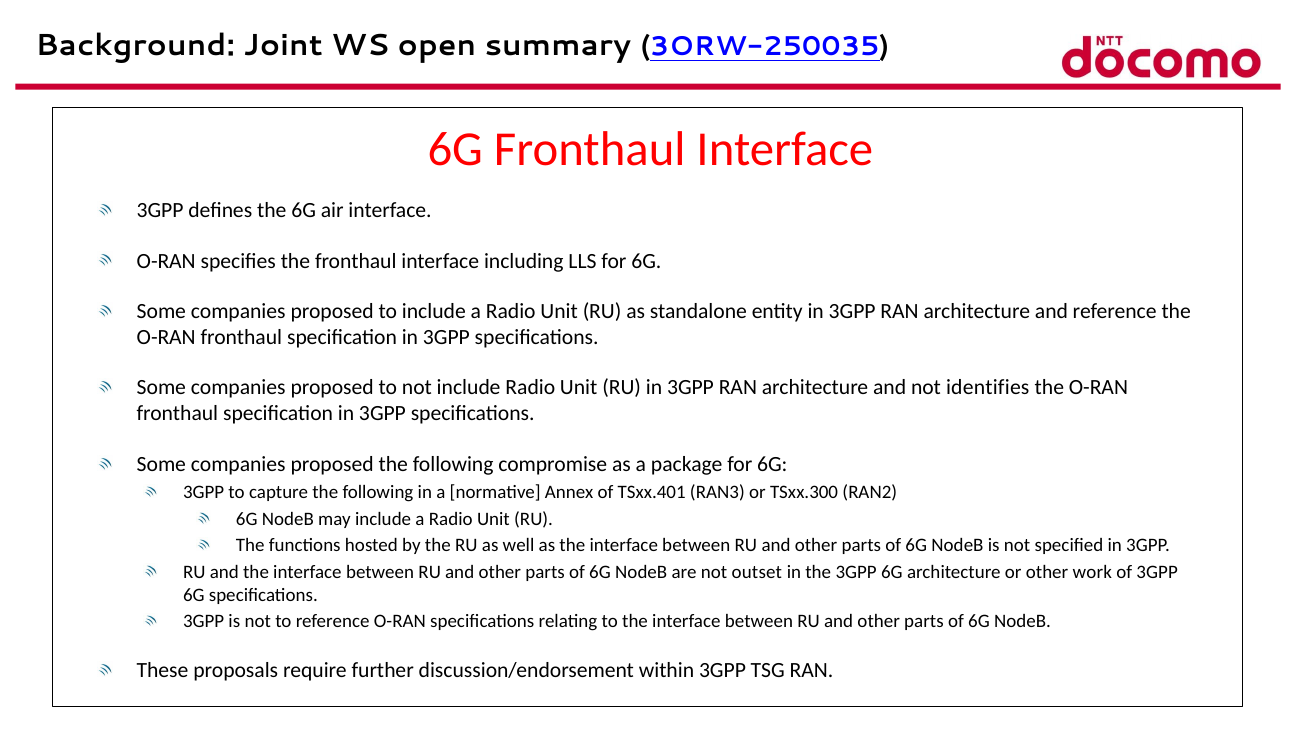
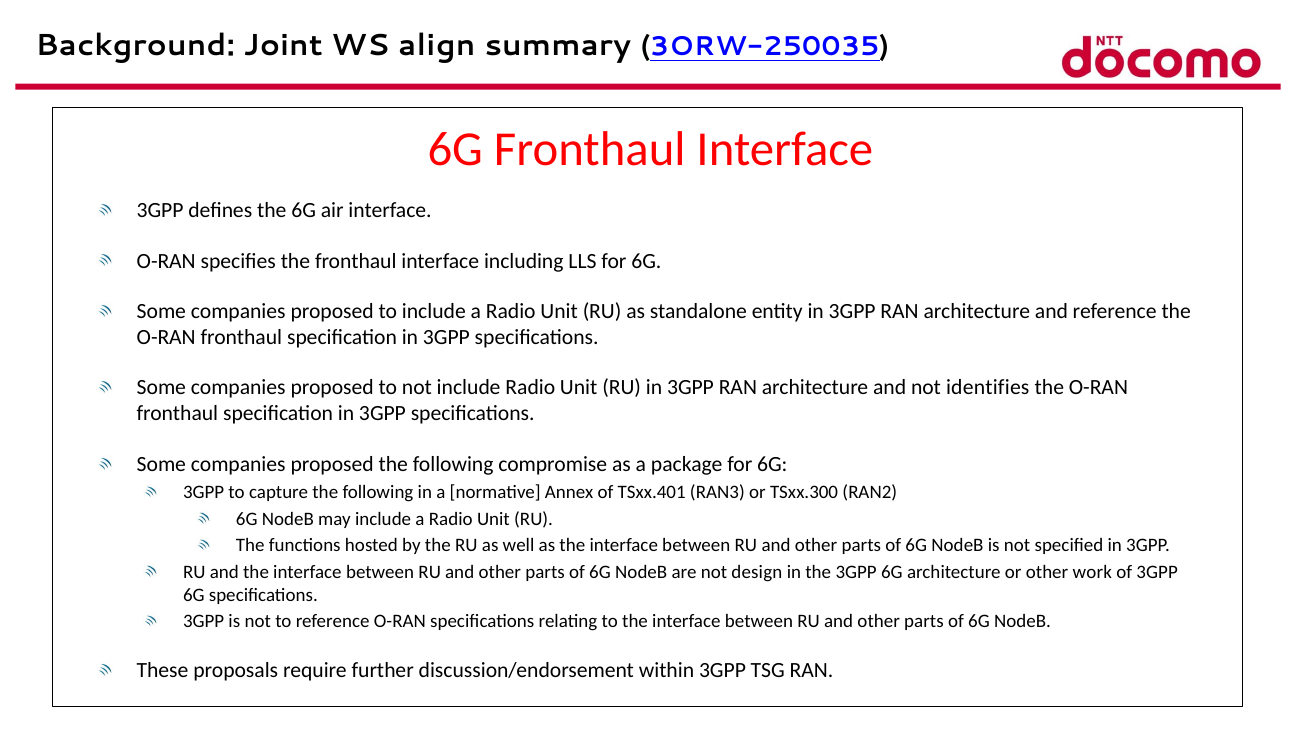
open: open -> align (437, 46)
outset: outset -> design (757, 572)
